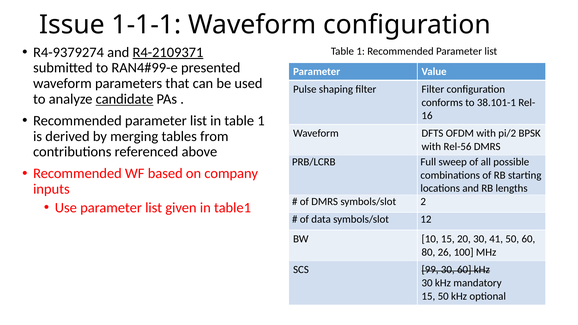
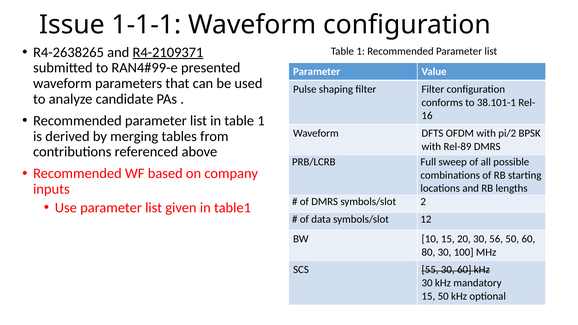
R4-9379274: R4-9379274 -> R4-2638265 (69, 52)
candidate underline: present -> none (125, 99)
Rel-56: Rel-56 -> Rel-89 (457, 147)
41: 41 -> 56 (496, 239)
80 26: 26 -> 30 (445, 252)
99: 99 -> 55 (430, 270)
